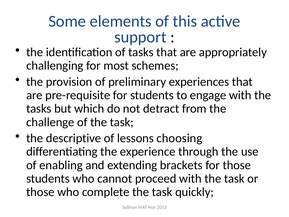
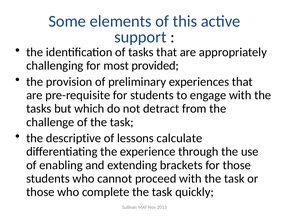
schemes: schemes -> provided (155, 66)
choosing: choosing -> calculate (179, 138)
